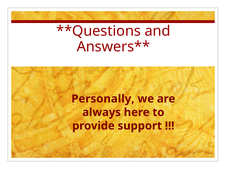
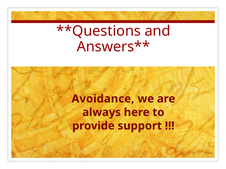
Personally: Personally -> Avoidance (103, 99)
